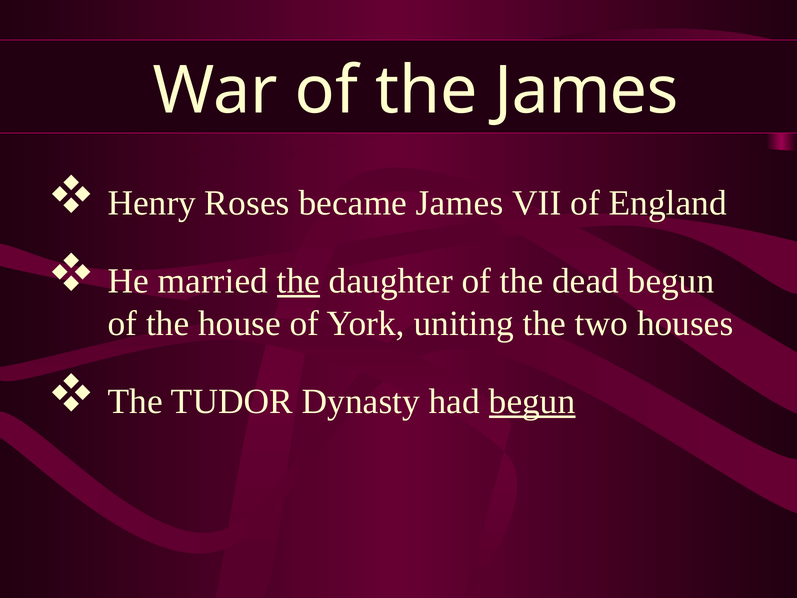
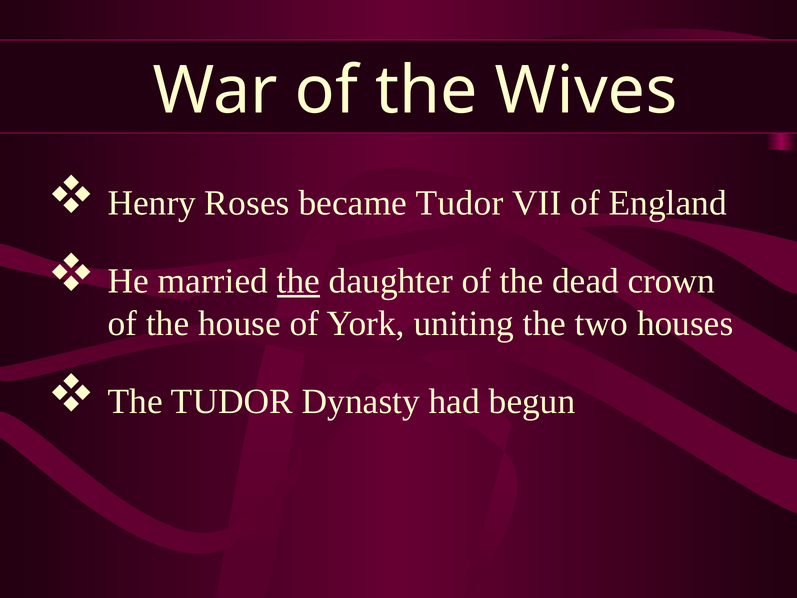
the James: James -> Wives (586, 91)
became James: James -> Tudor (460, 203)
dead begun: begun -> crown (671, 281)
begun underline: present -> none (532, 401)
